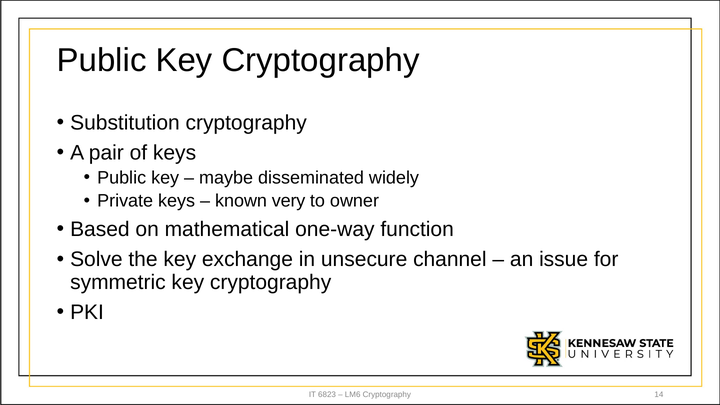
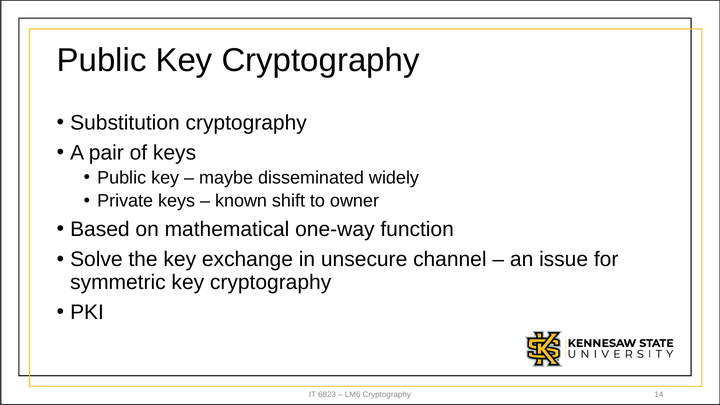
very: very -> shift (289, 201)
